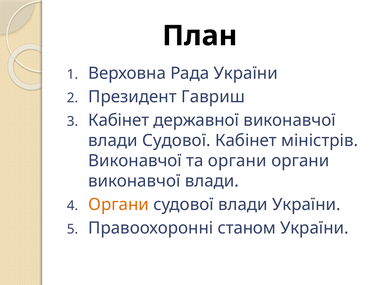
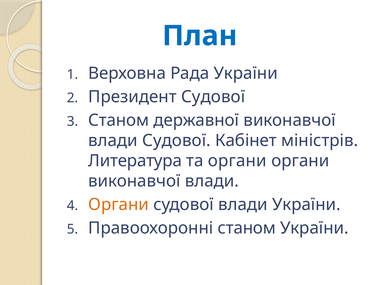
План colour: black -> blue (200, 36)
Президент Гавриш: Гавриш -> Судової (213, 97)
Кабінет: Кабінет -> Станом (119, 120)
Виконавчої: Виконавчої -> Литература (135, 161)
